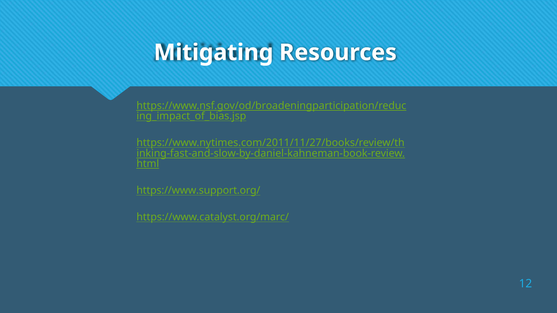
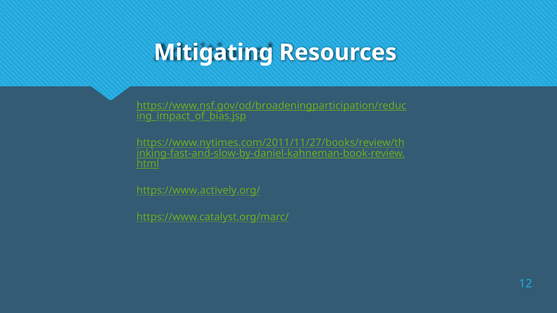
https://www.support.org/: https://www.support.org/ -> https://www.actively.org/ (198, 191)
